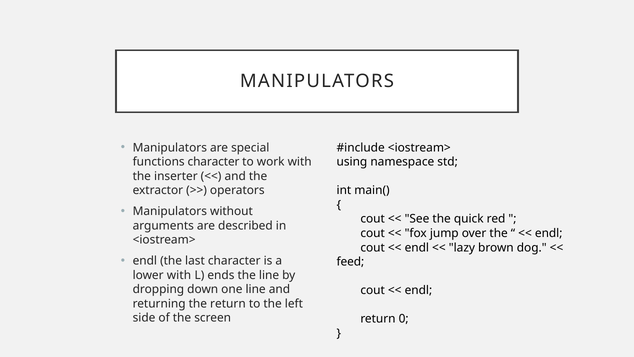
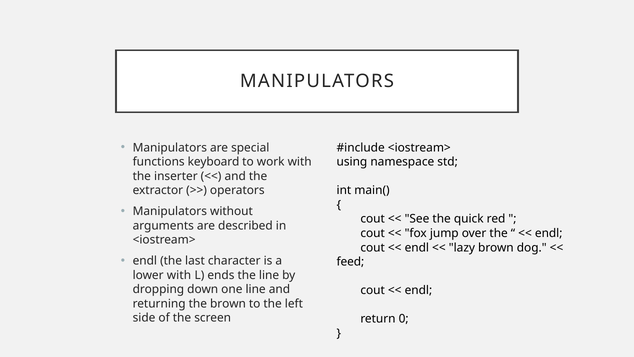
functions character: character -> keyboard (214, 162)
the return: return -> brown (228, 303)
